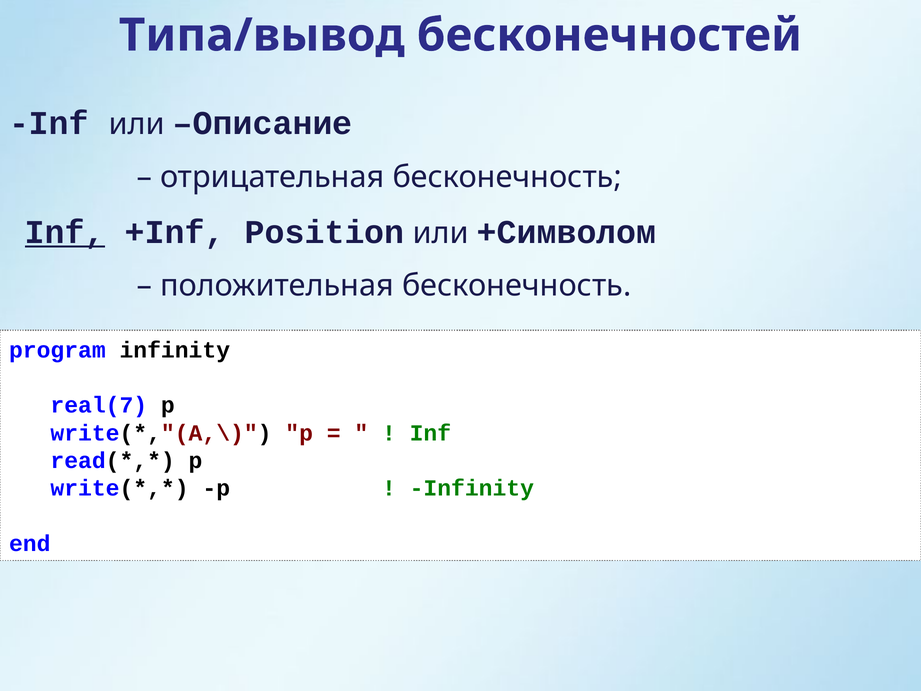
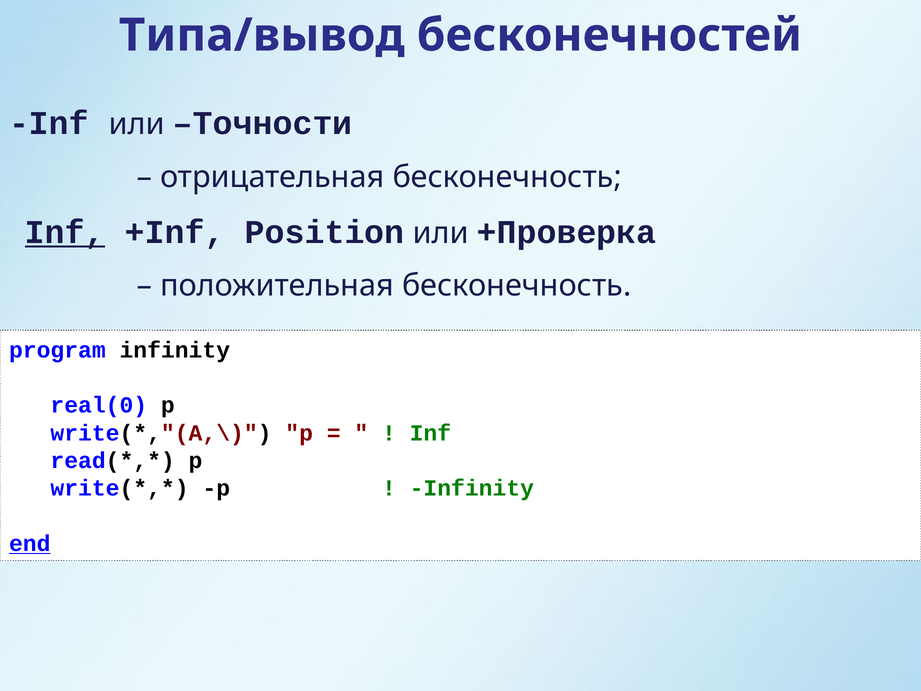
Описание: Описание -> Точности (263, 123)
+Символом: +Символом -> +Проверка (567, 232)
real(7: real(7 -> real(0 (99, 405)
end underline: none -> present (30, 543)
